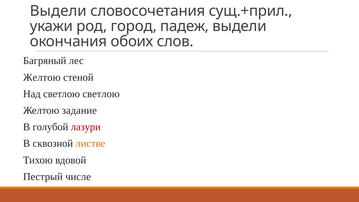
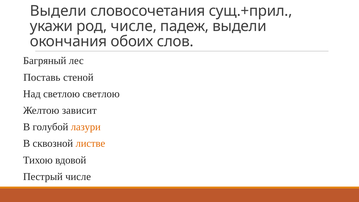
род город: город -> числе (134, 26)
Желтою: Желтою -> Поставь (42, 77)
задание: задание -> зависит (79, 110)
лазури colour: red -> orange (86, 127)
